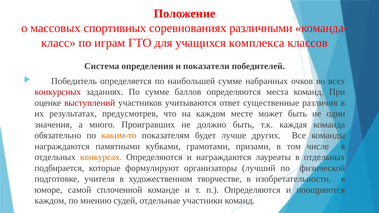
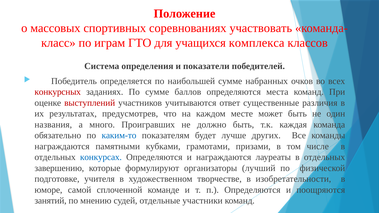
различными: различными -> участвовать (261, 28)
значения: значения -> названия (53, 125)
каким-то colour: orange -> blue (119, 136)
конкурсах colour: orange -> blue (101, 157)
подбирается: подбирается -> завершению (59, 168)
каждом: каждом -> занятий (50, 201)
